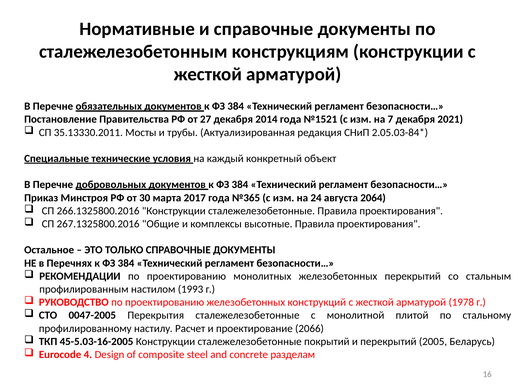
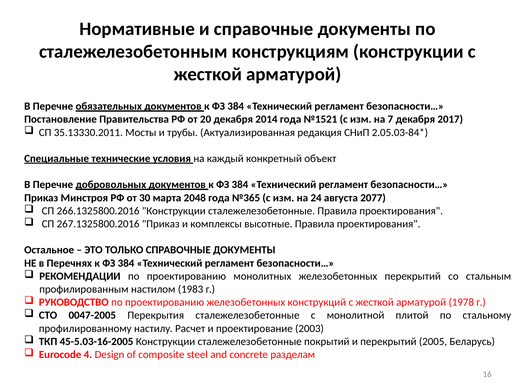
27: 27 -> 20 (206, 119)
2021: 2021 -> 2017 (450, 119)
2017: 2017 -> 2048 (195, 198)
2064: 2064 -> 2077 (373, 198)
267.1325800.2016 Общие: Общие -> Приказ (161, 224)
1993: 1993 -> 1983 (191, 289)
2066: 2066 -> 2003 (310, 329)
